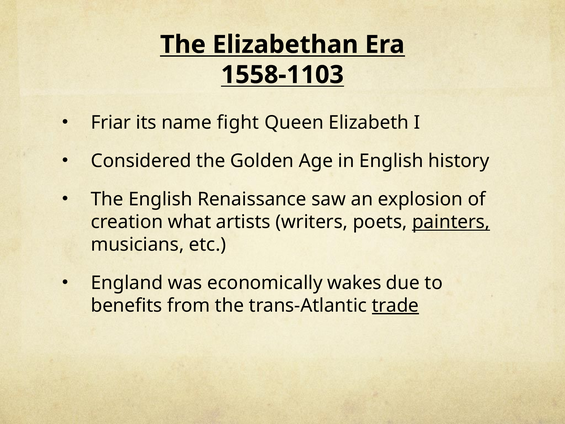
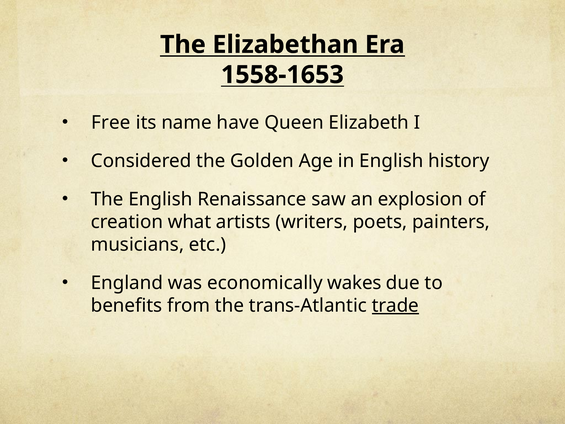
1558-1103: 1558-1103 -> 1558-1653 (282, 75)
Friar: Friar -> Free (111, 123)
fight: fight -> have (238, 123)
painters underline: present -> none (451, 222)
